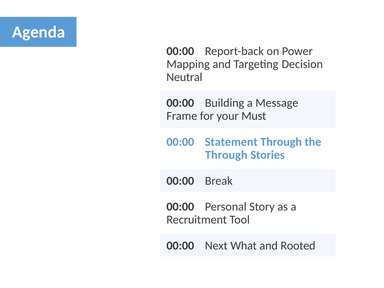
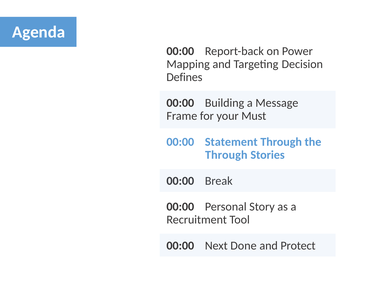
Neutral: Neutral -> Defines (184, 77)
What: What -> Done (244, 246)
Rooted: Rooted -> Protect (298, 246)
